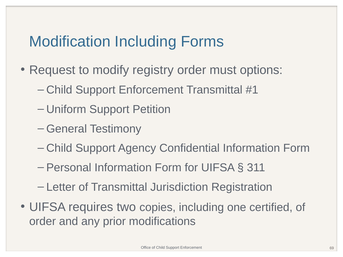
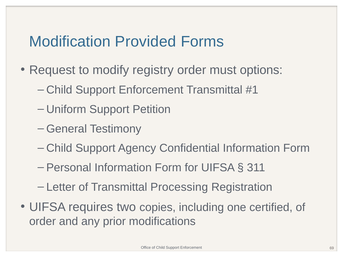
Modification Including: Including -> Provided (146, 42)
Jurisdiction: Jurisdiction -> Processing (179, 187)
